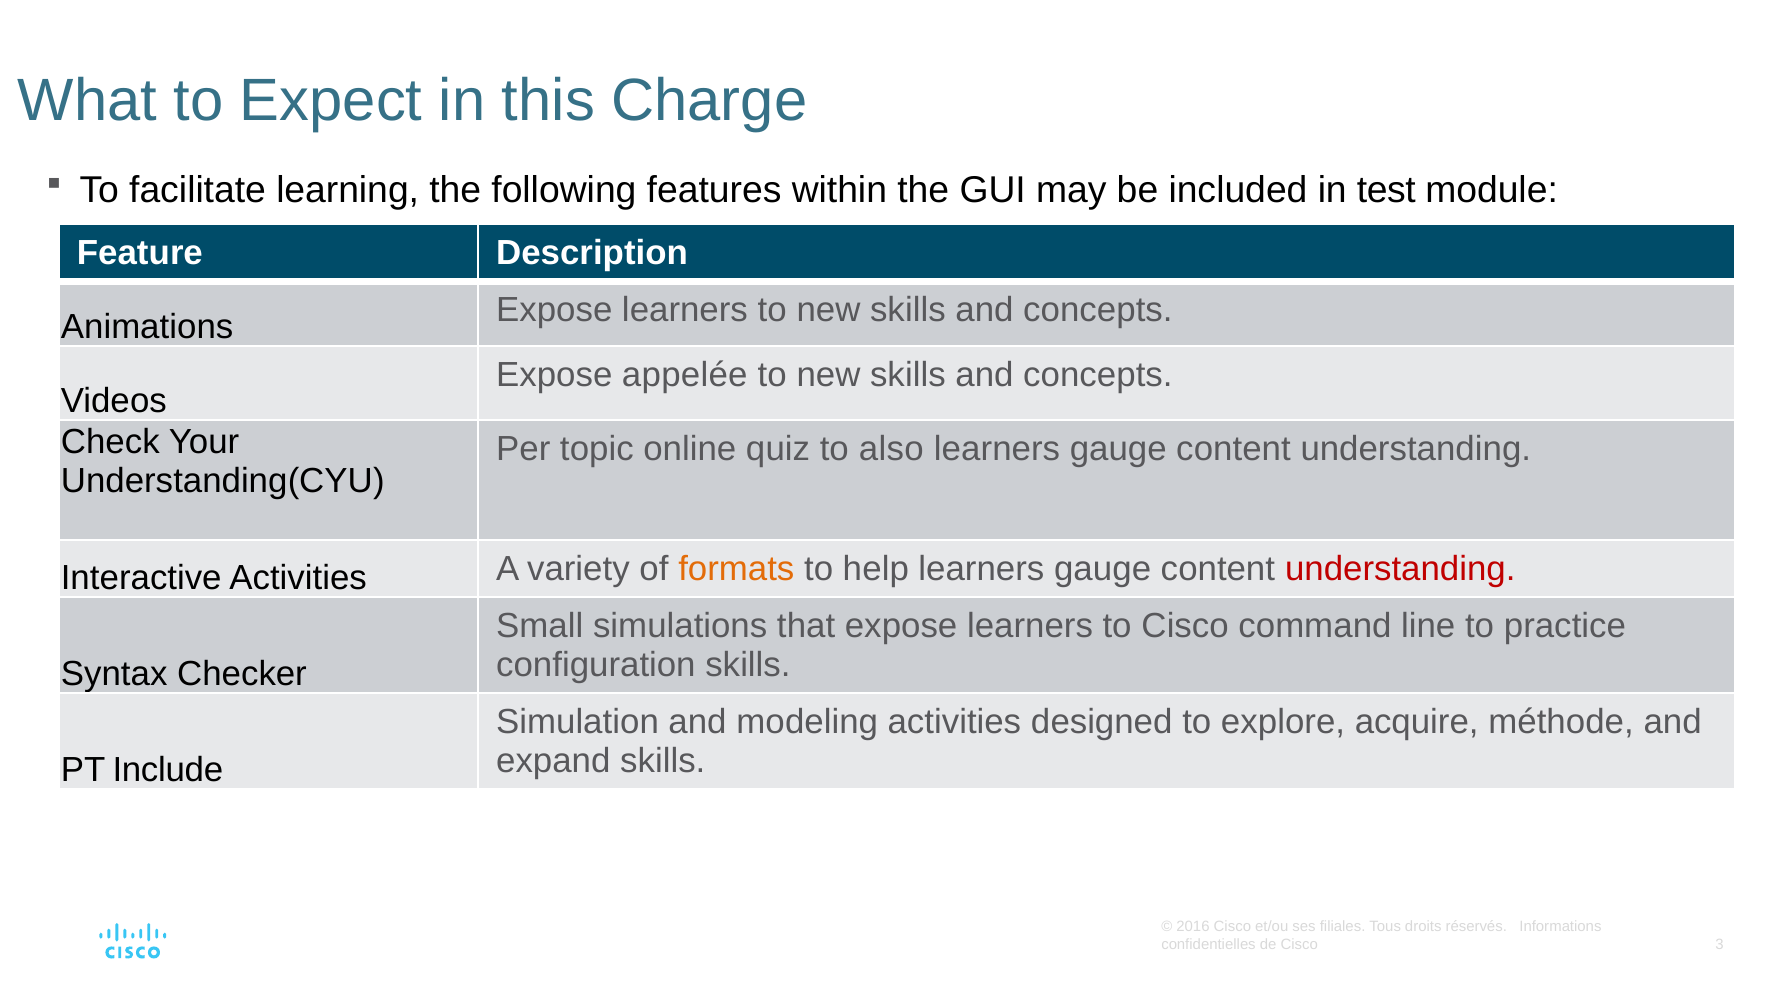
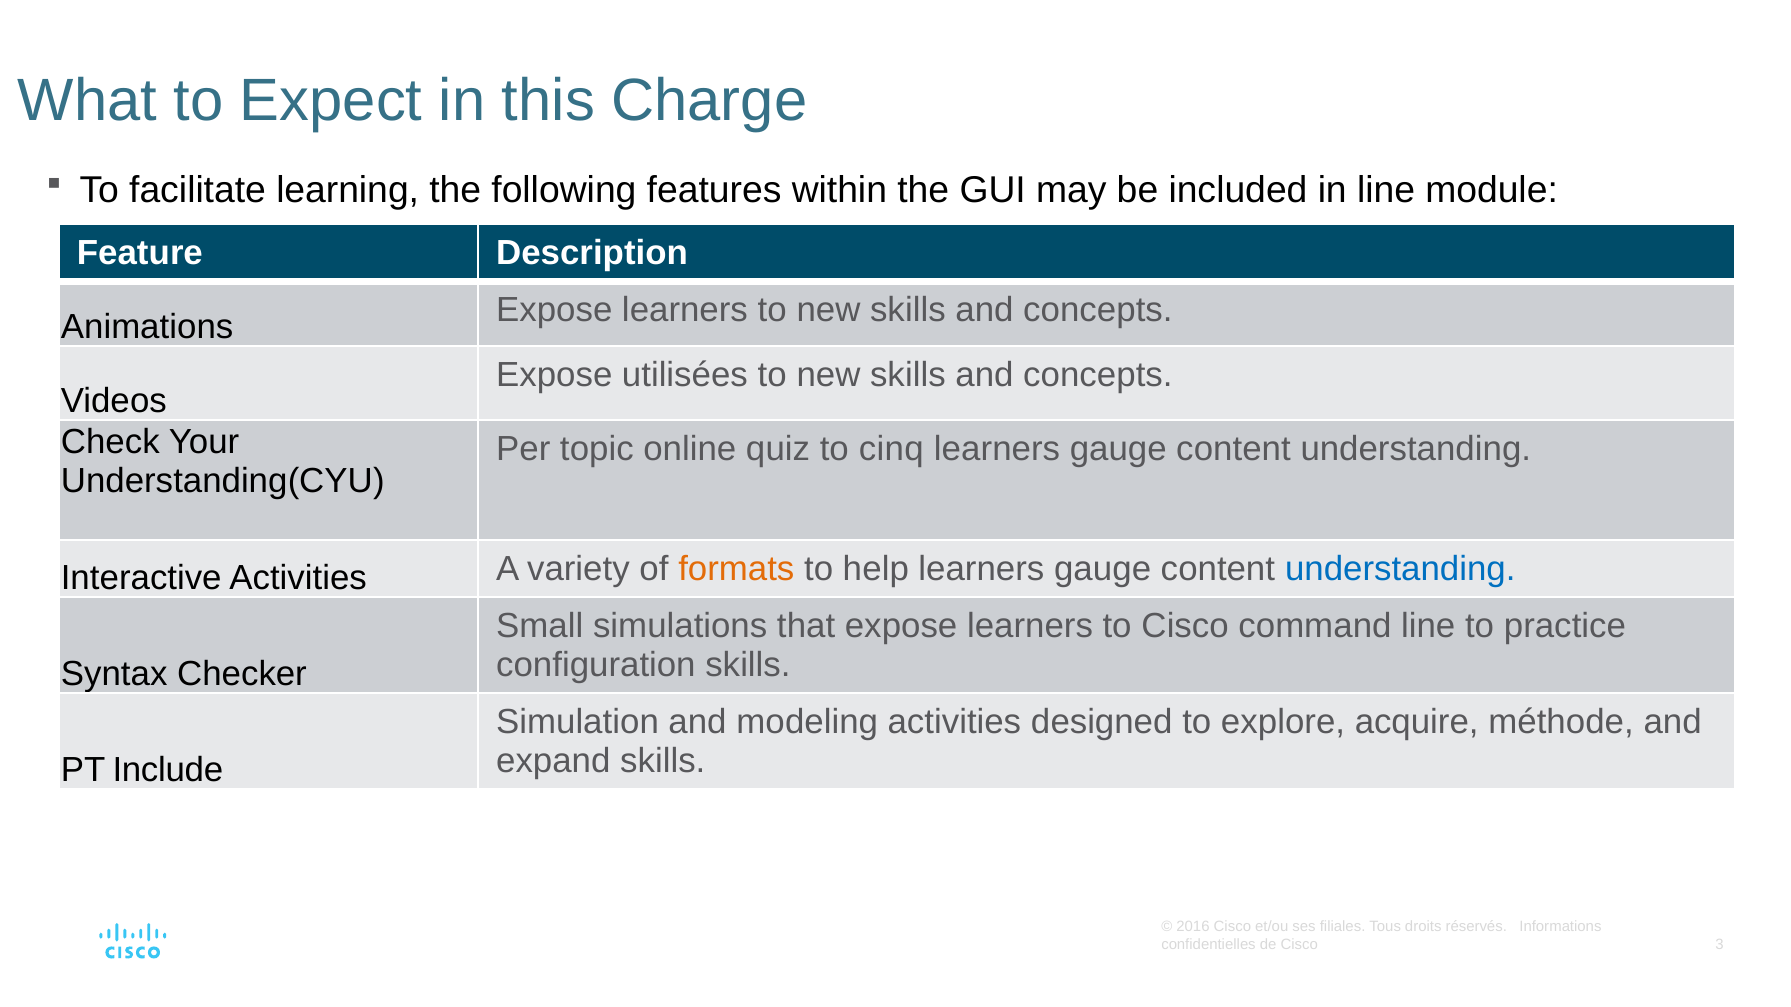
in test: test -> line (1386, 190)
appelée: appelée -> utilisées (685, 375)
also: also -> cinq (891, 450)
understanding colour: red -> blue (1400, 569)
